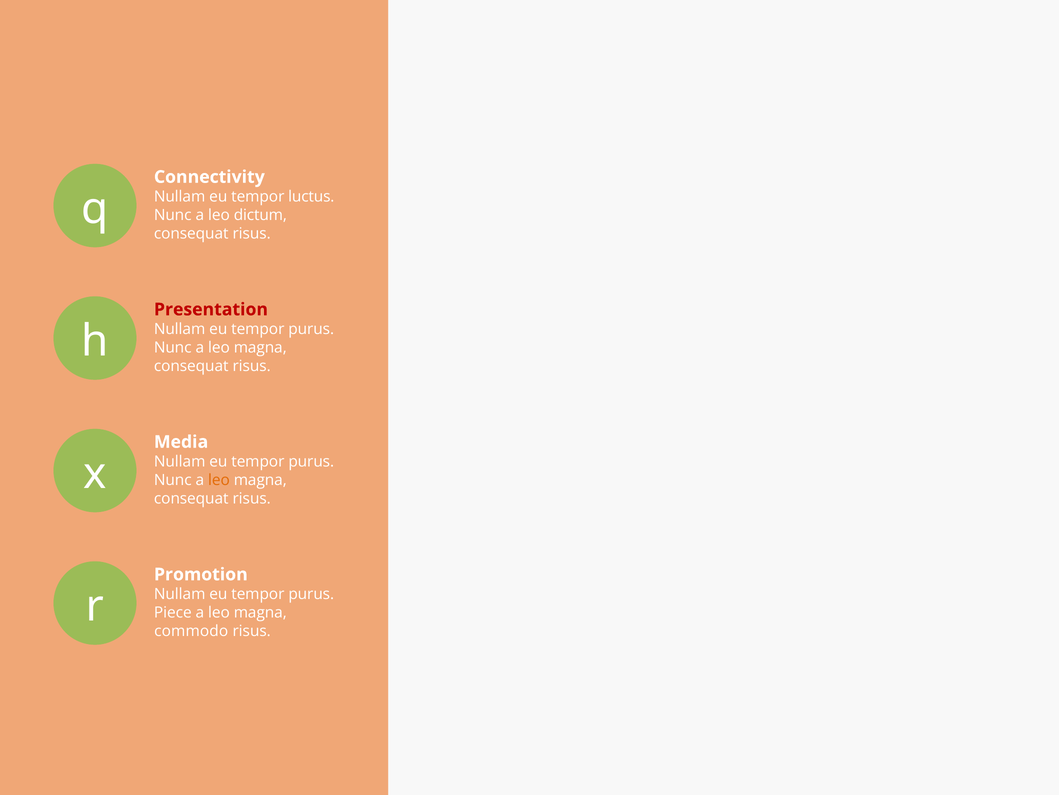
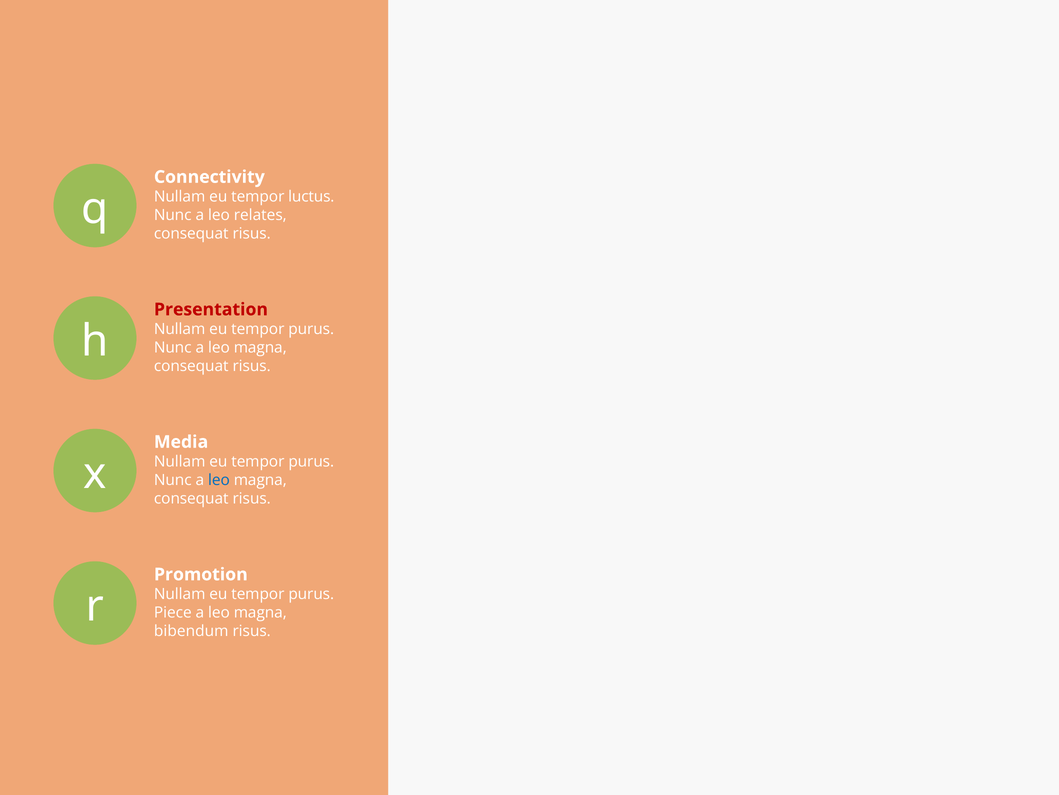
dictum: dictum -> relates (260, 215)
leo colour: orange -> blue (219, 480)
commodo: commodo -> bibendum (191, 631)
